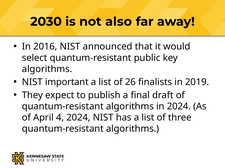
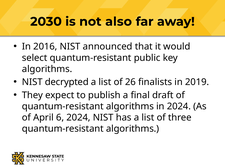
important: important -> decrypted (67, 82)
4: 4 -> 6 (60, 118)
